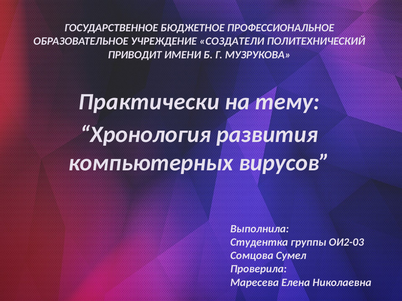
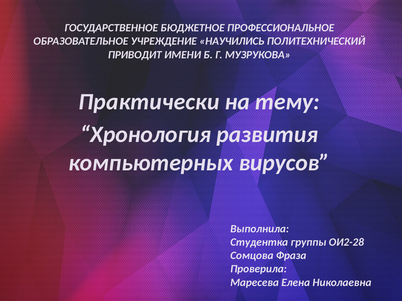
СОЗДАТЕЛИ: СОЗДАТЕЛИ -> НАУЧИЛИСЬ (232, 41)
ОИ2-03: ОИ2-03 -> ОИ2-28 (346, 243)
Сумел: Сумел -> Фраза (291, 256)
